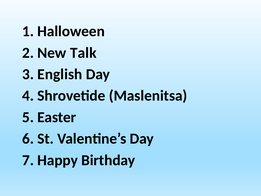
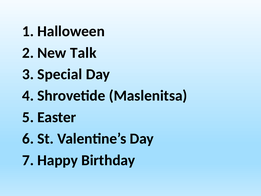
English: English -> Special (60, 74)
